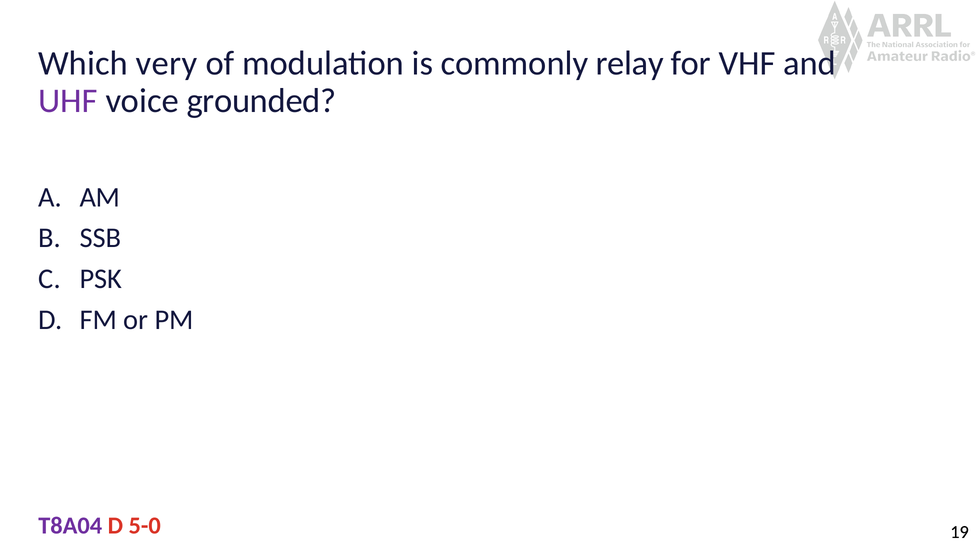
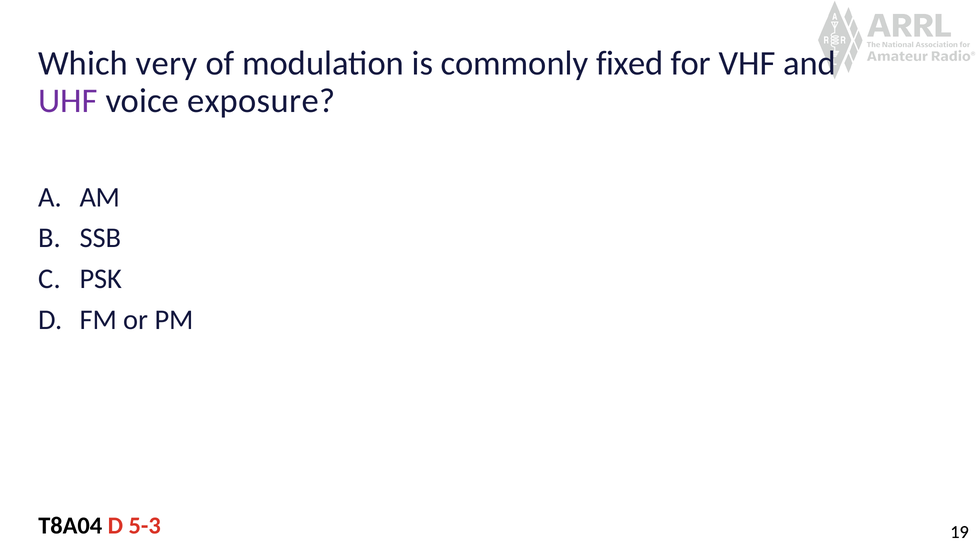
relay: relay -> fixed (630, 63)
grounded: grounded -> exposure (261, 101)
T8A04 colour: purple -> black (70, 526)
5-0: 5-0 -> 5-3 (145, 526)
